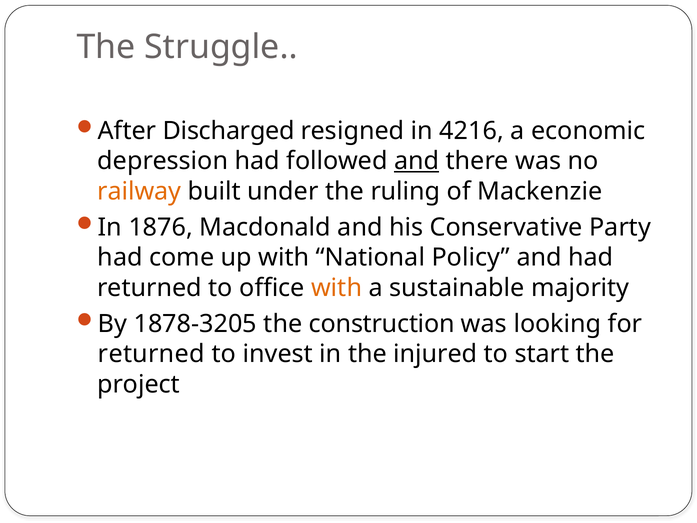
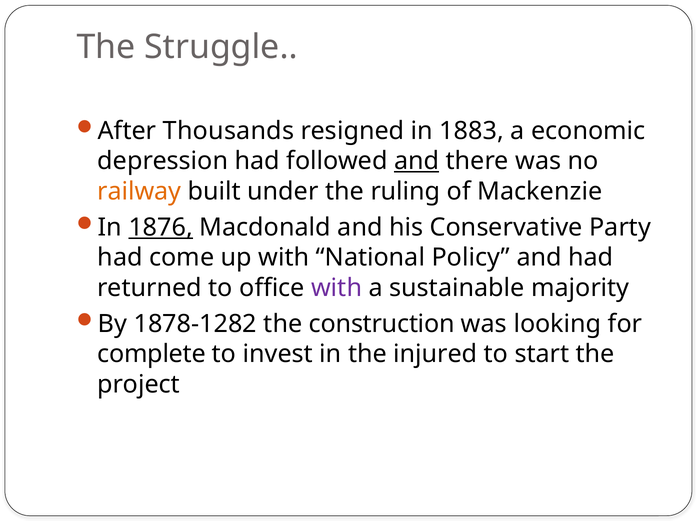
Discharged: Discharged -> Thousands (229, 131)
4216: 4216 -> 1883 (472, 131)
1876 underline: none -> present (161, 227)
with colour: orange -> purple (337, 288)
1878-3205: 1878-3205 -> 1878-1282 (195, 324)
returned: returned -> complete (152, 354)
